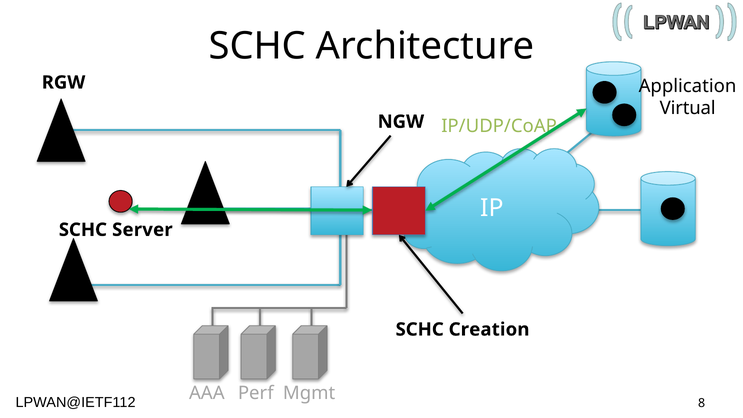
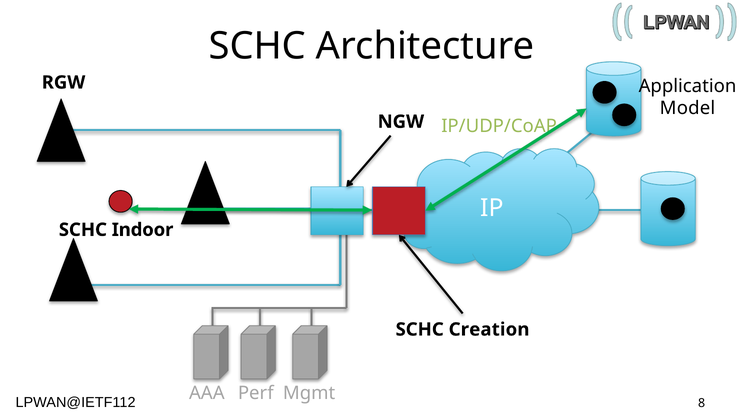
Virtual: Virtual -> Model (687, 108)
Server: Server -> Indoor (143, 230)
